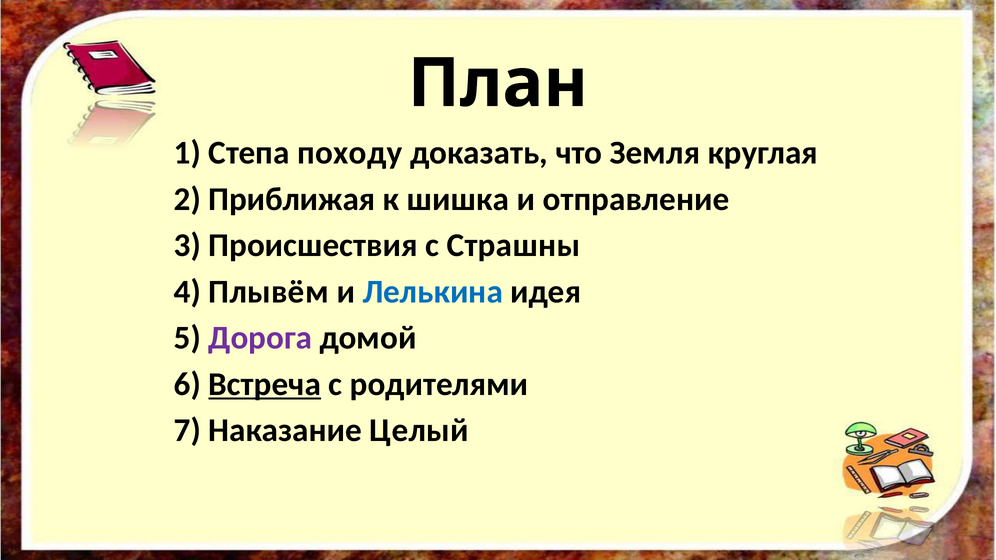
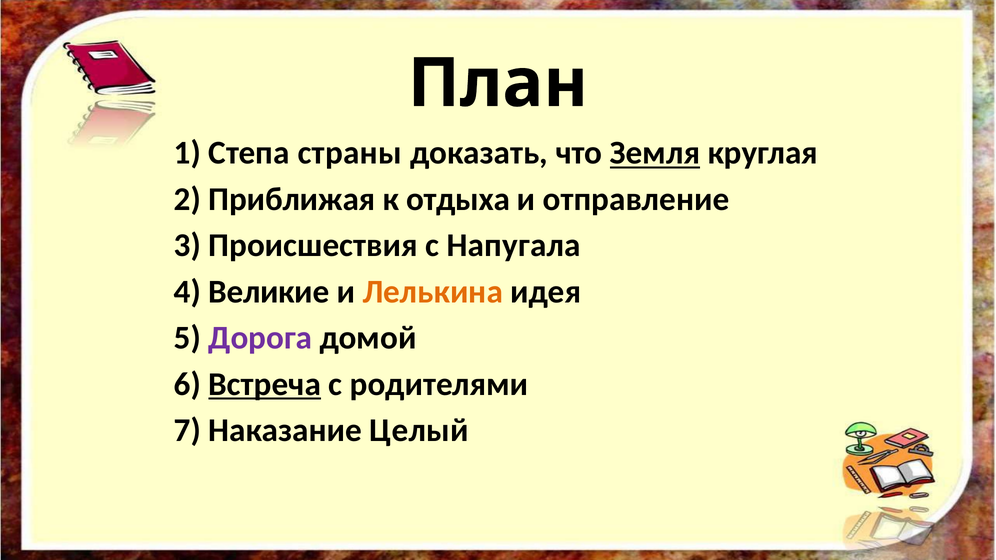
походу: походу -> страны (350, 153)
Земля underline: none -> present (655, 153)
шишка: шишка -> отдыха (458, 199)
Страшны: Страшны -> Напугала (514, 246)
Плывём: Плывём -> Великие (269, 292)
Лелькина colour: blue -> orange (433, 292)
